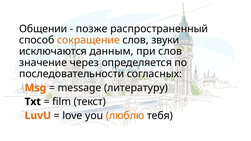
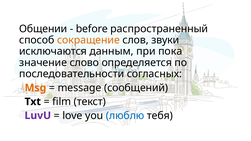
позже: позже -> before (92, 29)
при слов: слов -> пока (170, 51)
через: через -> слово (84, 63)
литературу: литературу -> сообщений (136, 88)
LuvU colour: orange -> purple (38, 116)
люблю colour: orange -> blue (125, 116)
